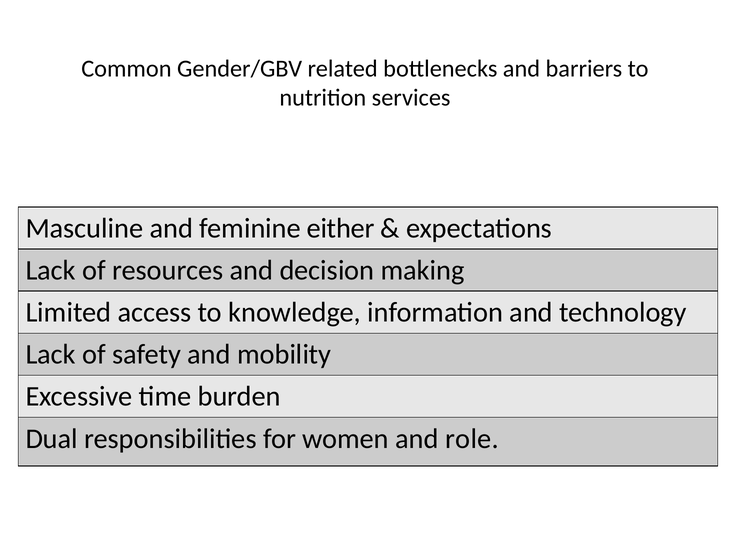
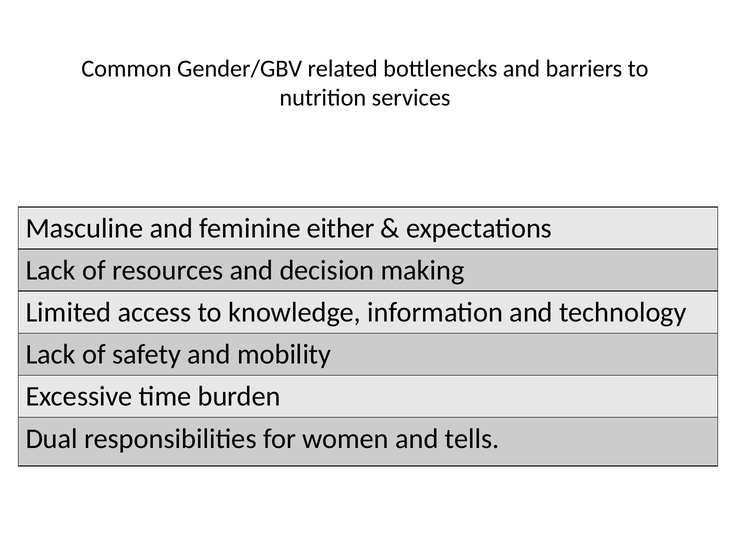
role: role -> tells (472, 438)
